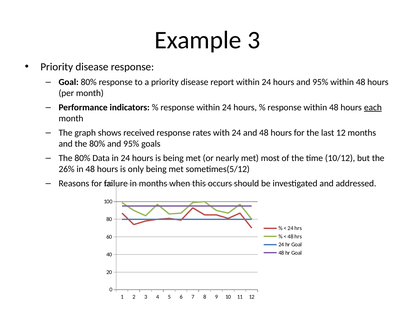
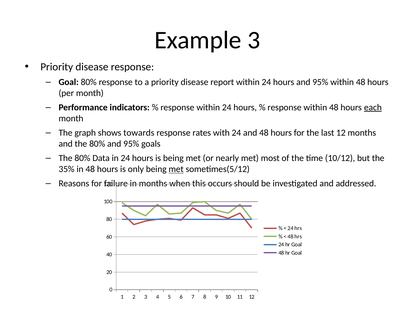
received: received -> towards (139, 133)
26%: 26% -> 35% (67, 169)
met underline: none -> present (176, 169)
